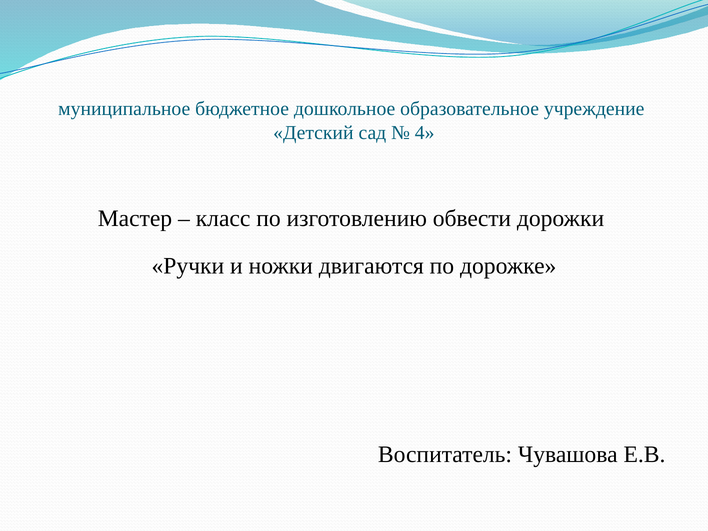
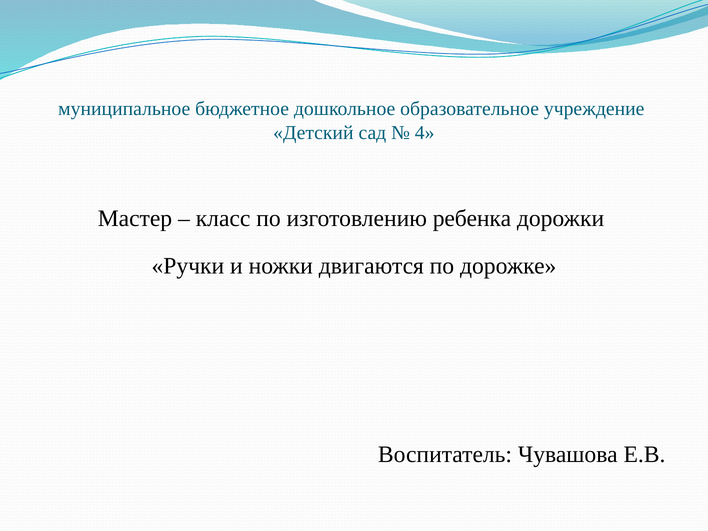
обвести: обвести -> ребенка (472, 219)
